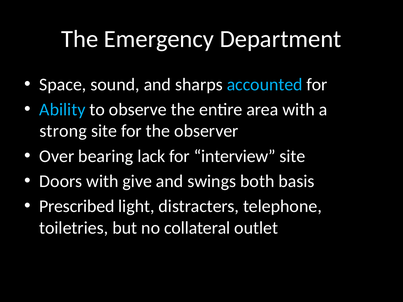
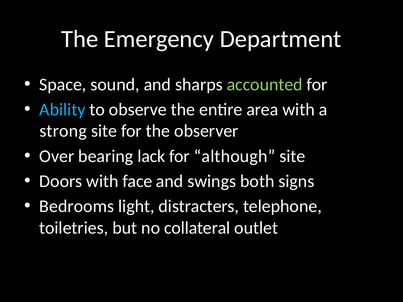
accounted colour: light blue -> light green (265, 85)
interview: interview -> although (235, 156)
give: give -> face (137, 181)
basis: basis -> signs (296, 181)
Prescribed: Prescribed -> Bedrooms (77, 206)
